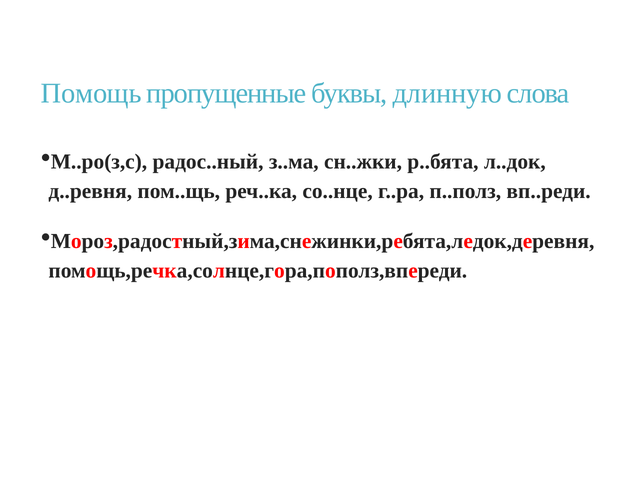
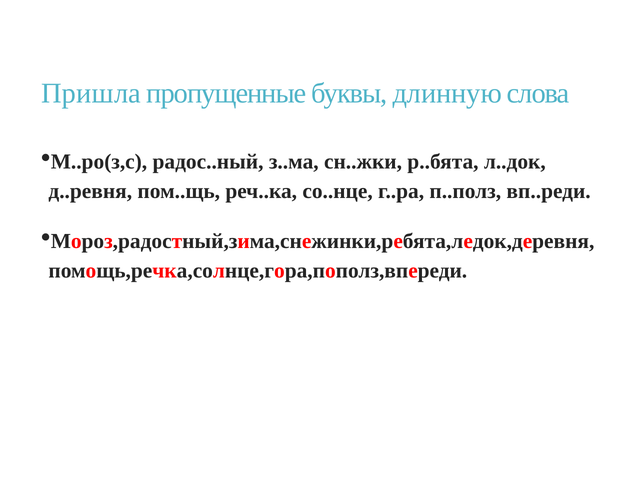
Помощь: Помощь -> Пришла (91, 93)
